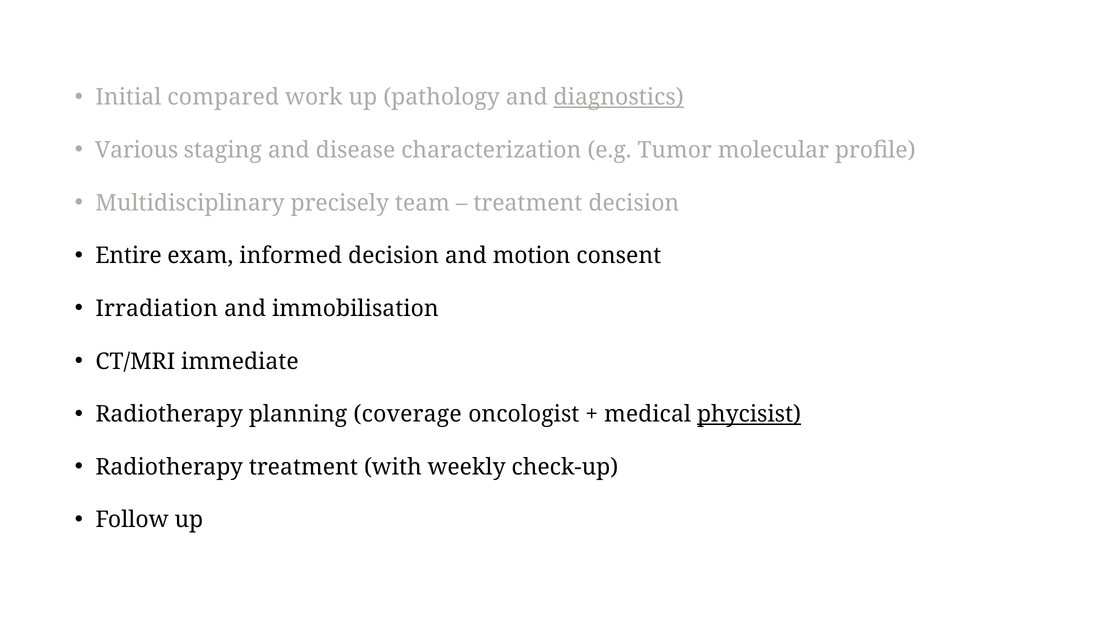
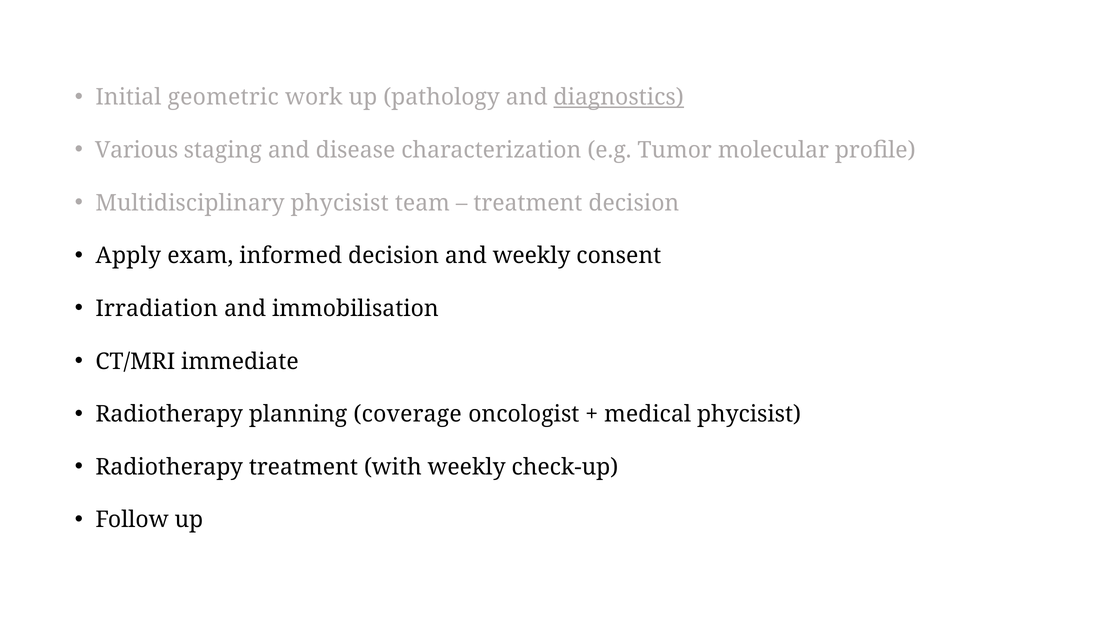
compared: compared -> geometric (223, 97)
Multidisciplinary precisely: precisely -> phycisist (340, 203)
Entire: Entire -> Apply (128, 255)
and motion: motion -> weekly (532, 255)
phycisist underline: present -> none (749, 414)
